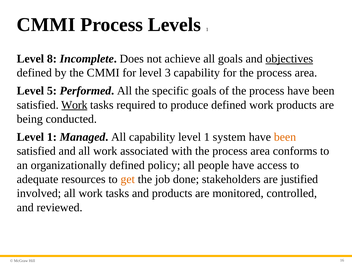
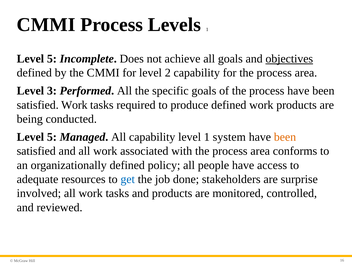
8: 8 -> 5 (52, 59)
3: 3 -> 2 (168, 73)
5: 5 -> 3 (52, 91)
Work underline: present -> none (74, 105)
1: 1 -> 5 (52, 137)
get colour: orange -> blue (128, 179)
justified: justified -> surprise (299, 179)
